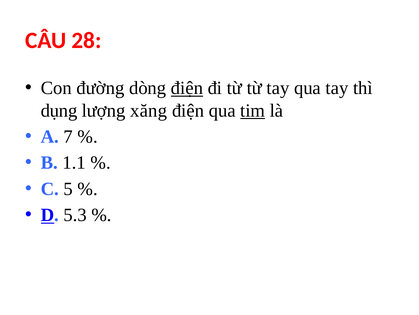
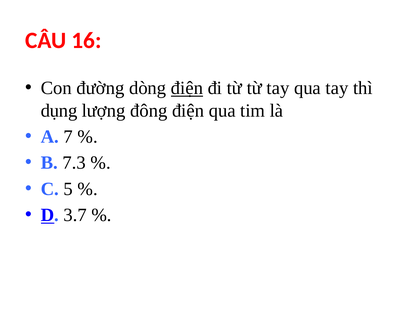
28: 28 -> 16 (87, 40)
xăng: xăng -> đông (149, 110)
tim underline: present -> none (253, 110)
1.1: 1.1 -> 7.3 (74, 162)
5.3: 5.3 -> 3.7 (75, 215)
